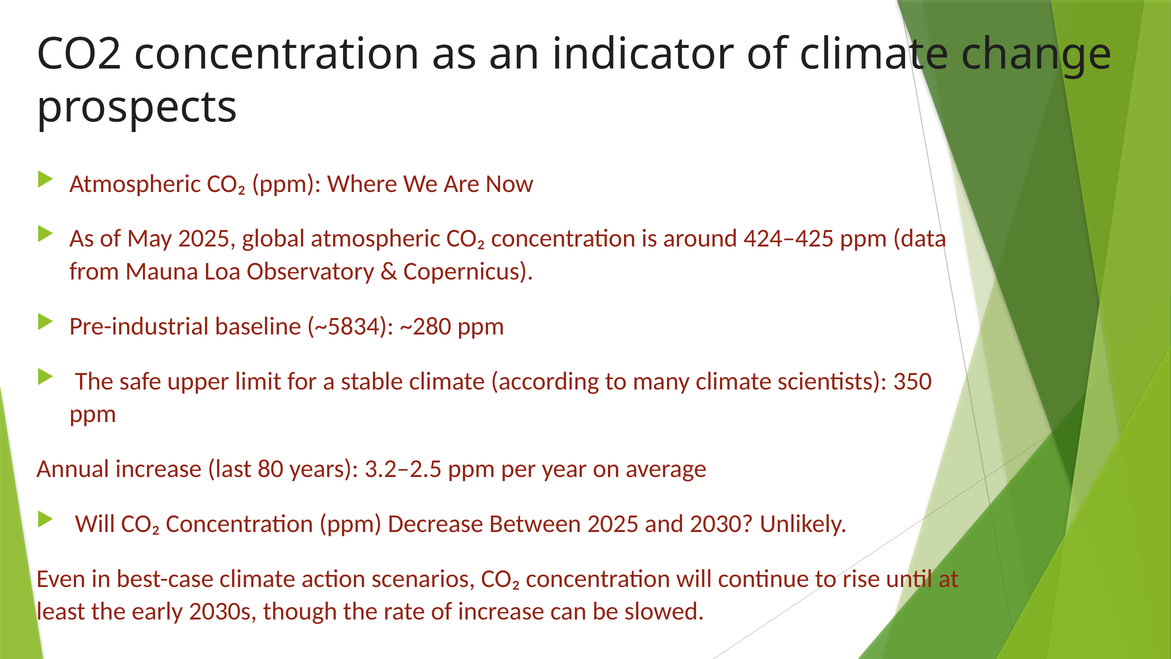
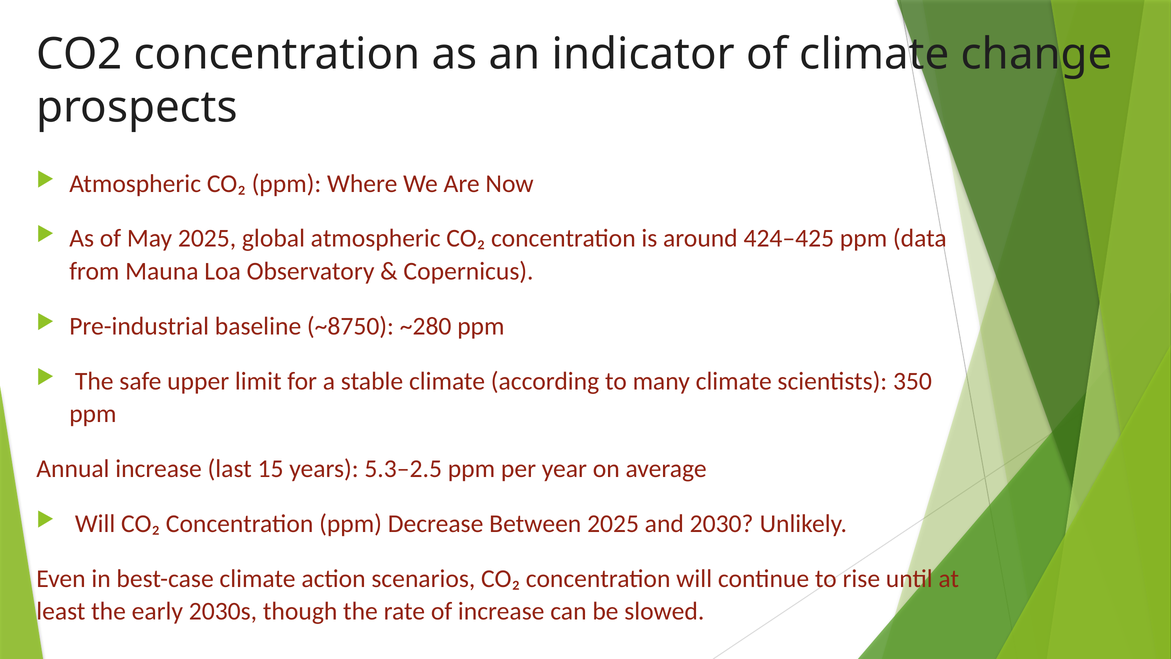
~5834: ~5834 -> ~8750 (350, 326)
80: 80 -> 15 (271, 469)
3.2–2.5: 3.2–2.5 -> 5.3–2.5 (403, 469)
